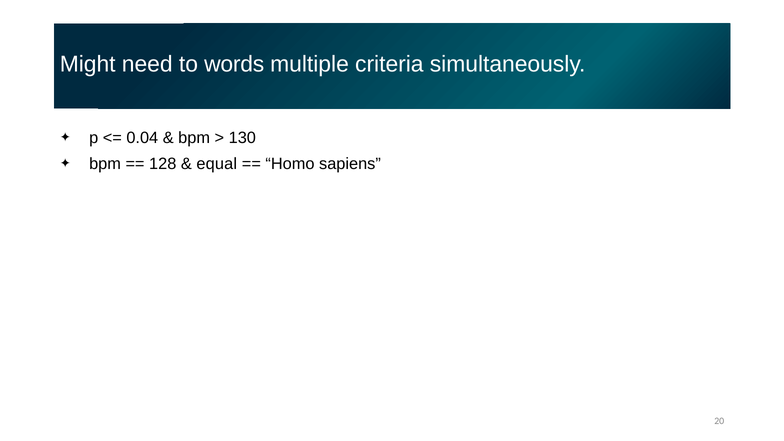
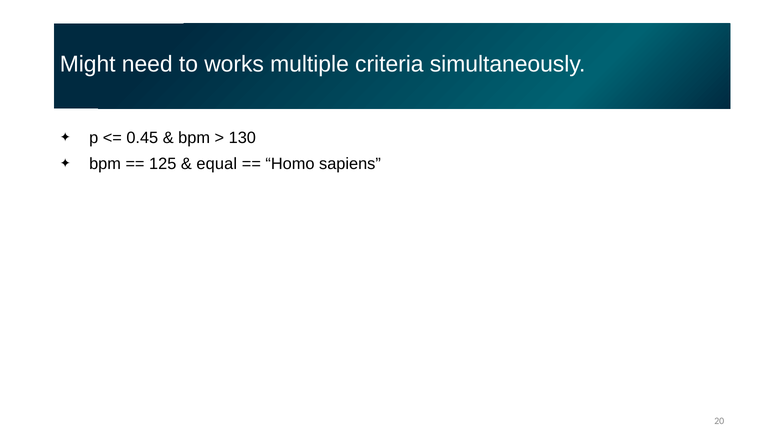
words: words -> works (234, 64)
0.04: 0.04 -> 0.45 (142, 138)
128: 128 -> 125 (163, 164)
